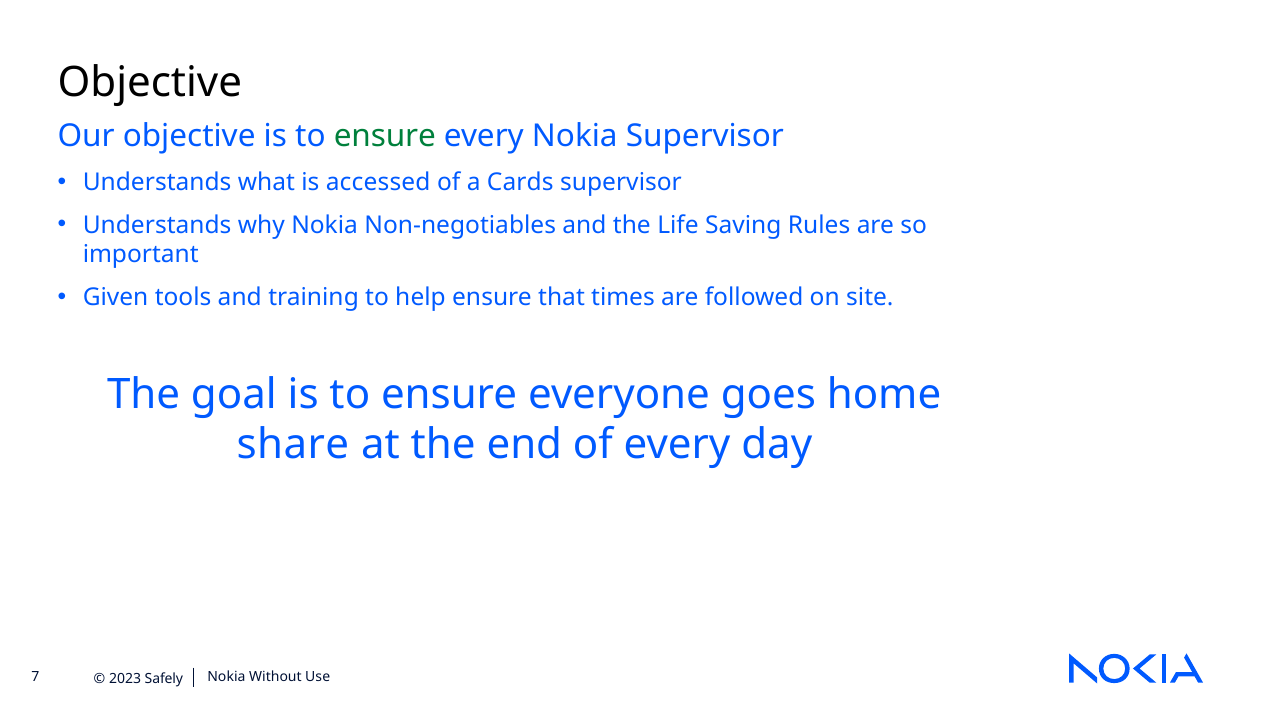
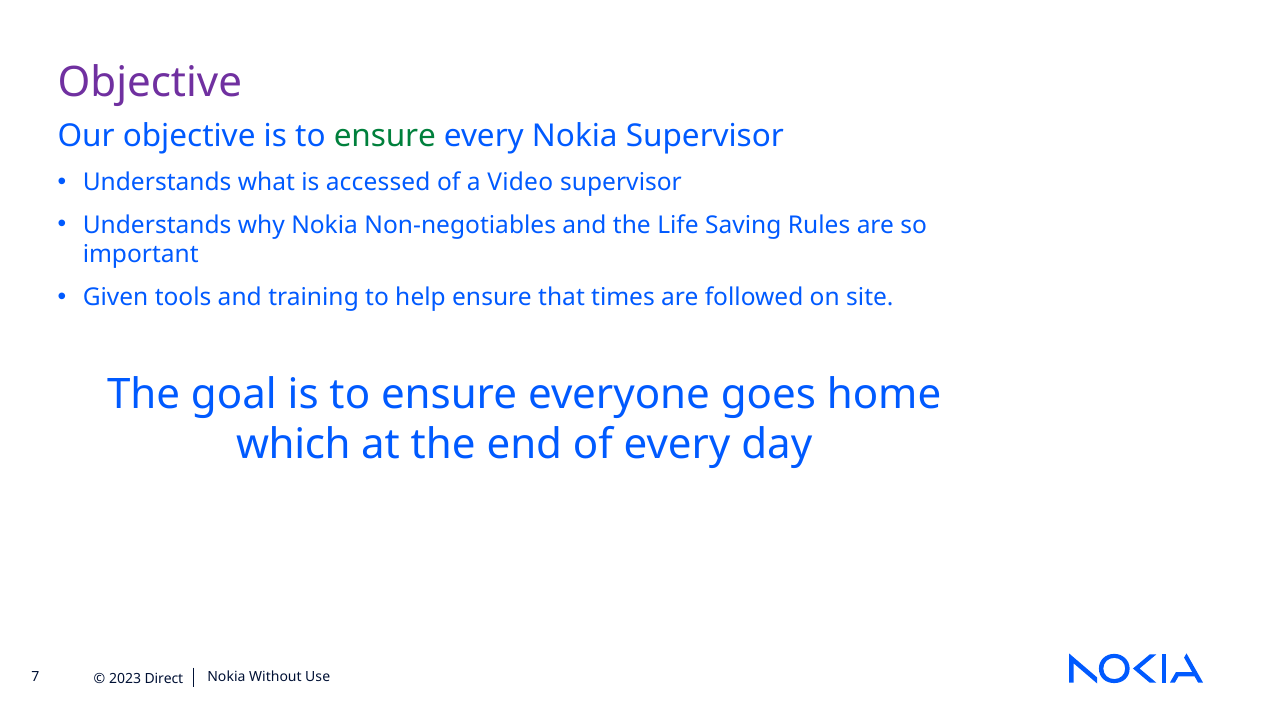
Objective colour: black -> purple (150, 83)
Cards: Cards -> Video (520, 183)
share: share -> which (293, 445)
Safely: Safely -> Direct (164, 680)
